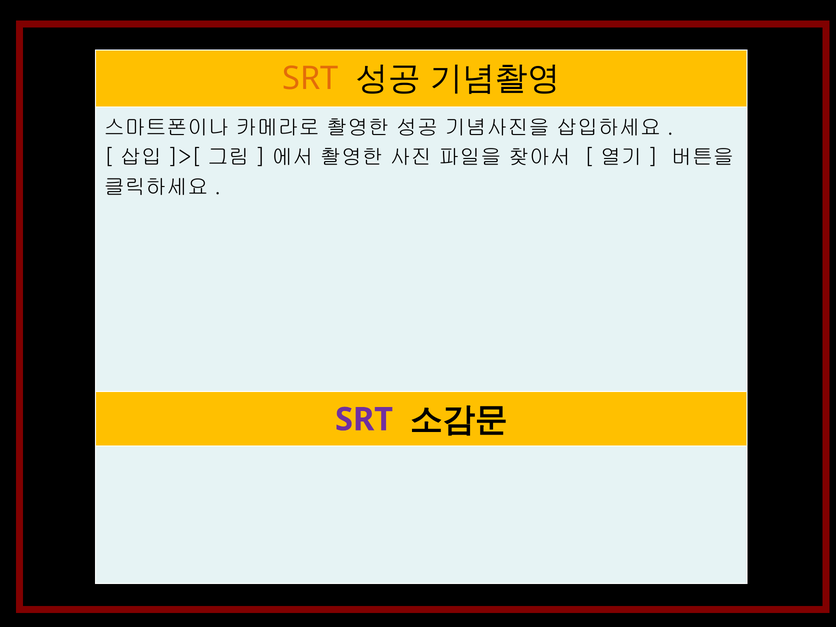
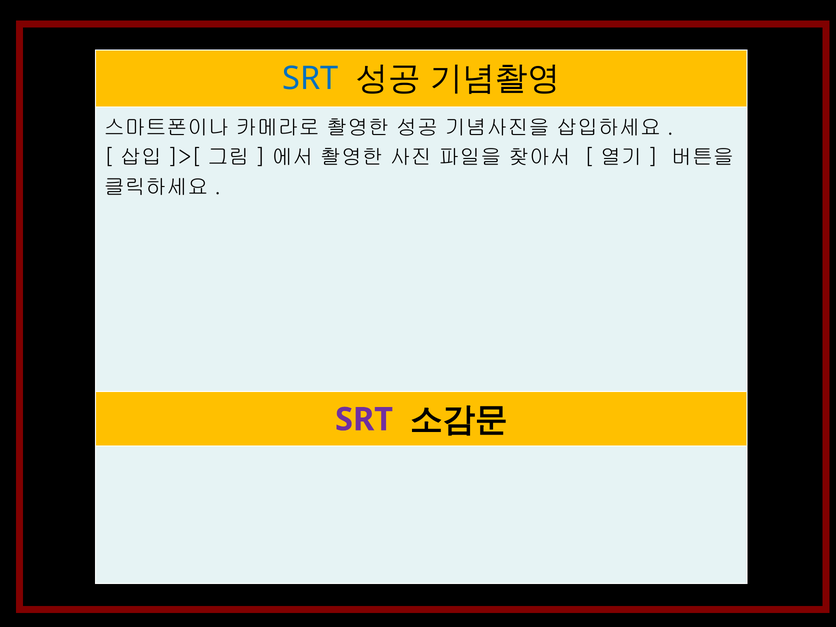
SRT colour: orange -> blue (311, 78)
